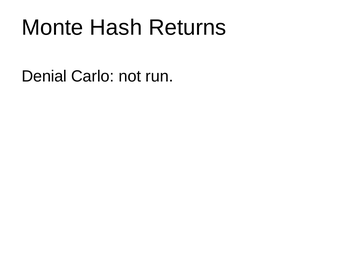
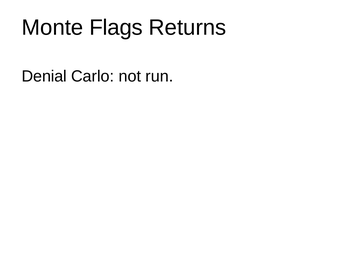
Hash: Hash -> Flags (116, 28)
